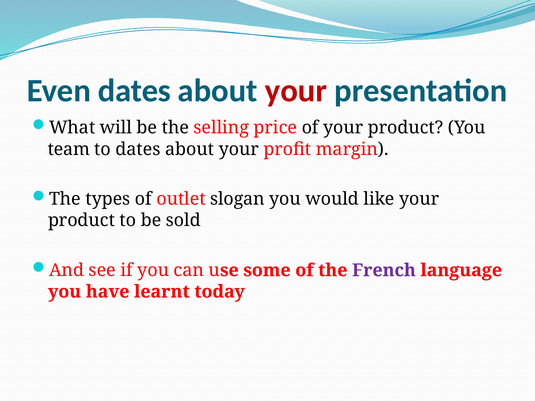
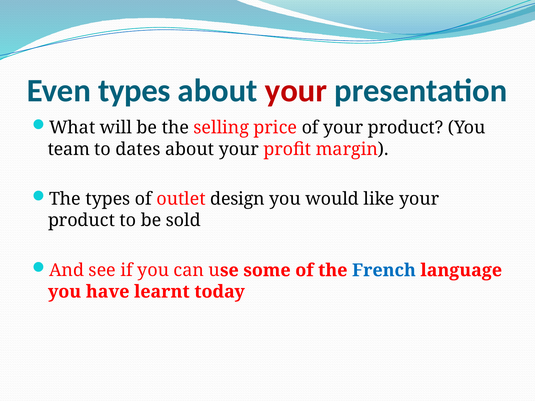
Even dates: dates -> types (134, 91)
slogan: slogan -> design (237, 199)
French colour: purple -> blue (384, 270)
